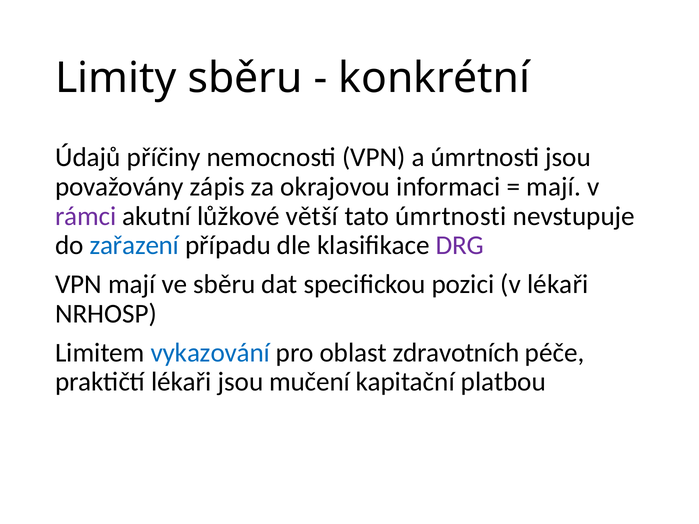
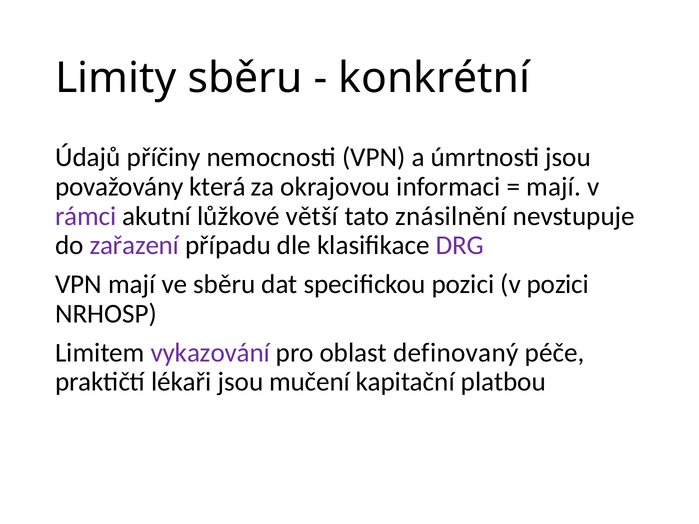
zápis: zápis -> která (217, 187)
tato úmrtnosti: úmrtnosti -> znásilnění (451, 216)
zařazení colour: blue -> purple (134, 245)
v lékaři: lékaři -> pozici (558, 284)
vykazování colour: blue -> purple (210, 353)
zdravotních: zdravotních -> definovaný (456, 353)
